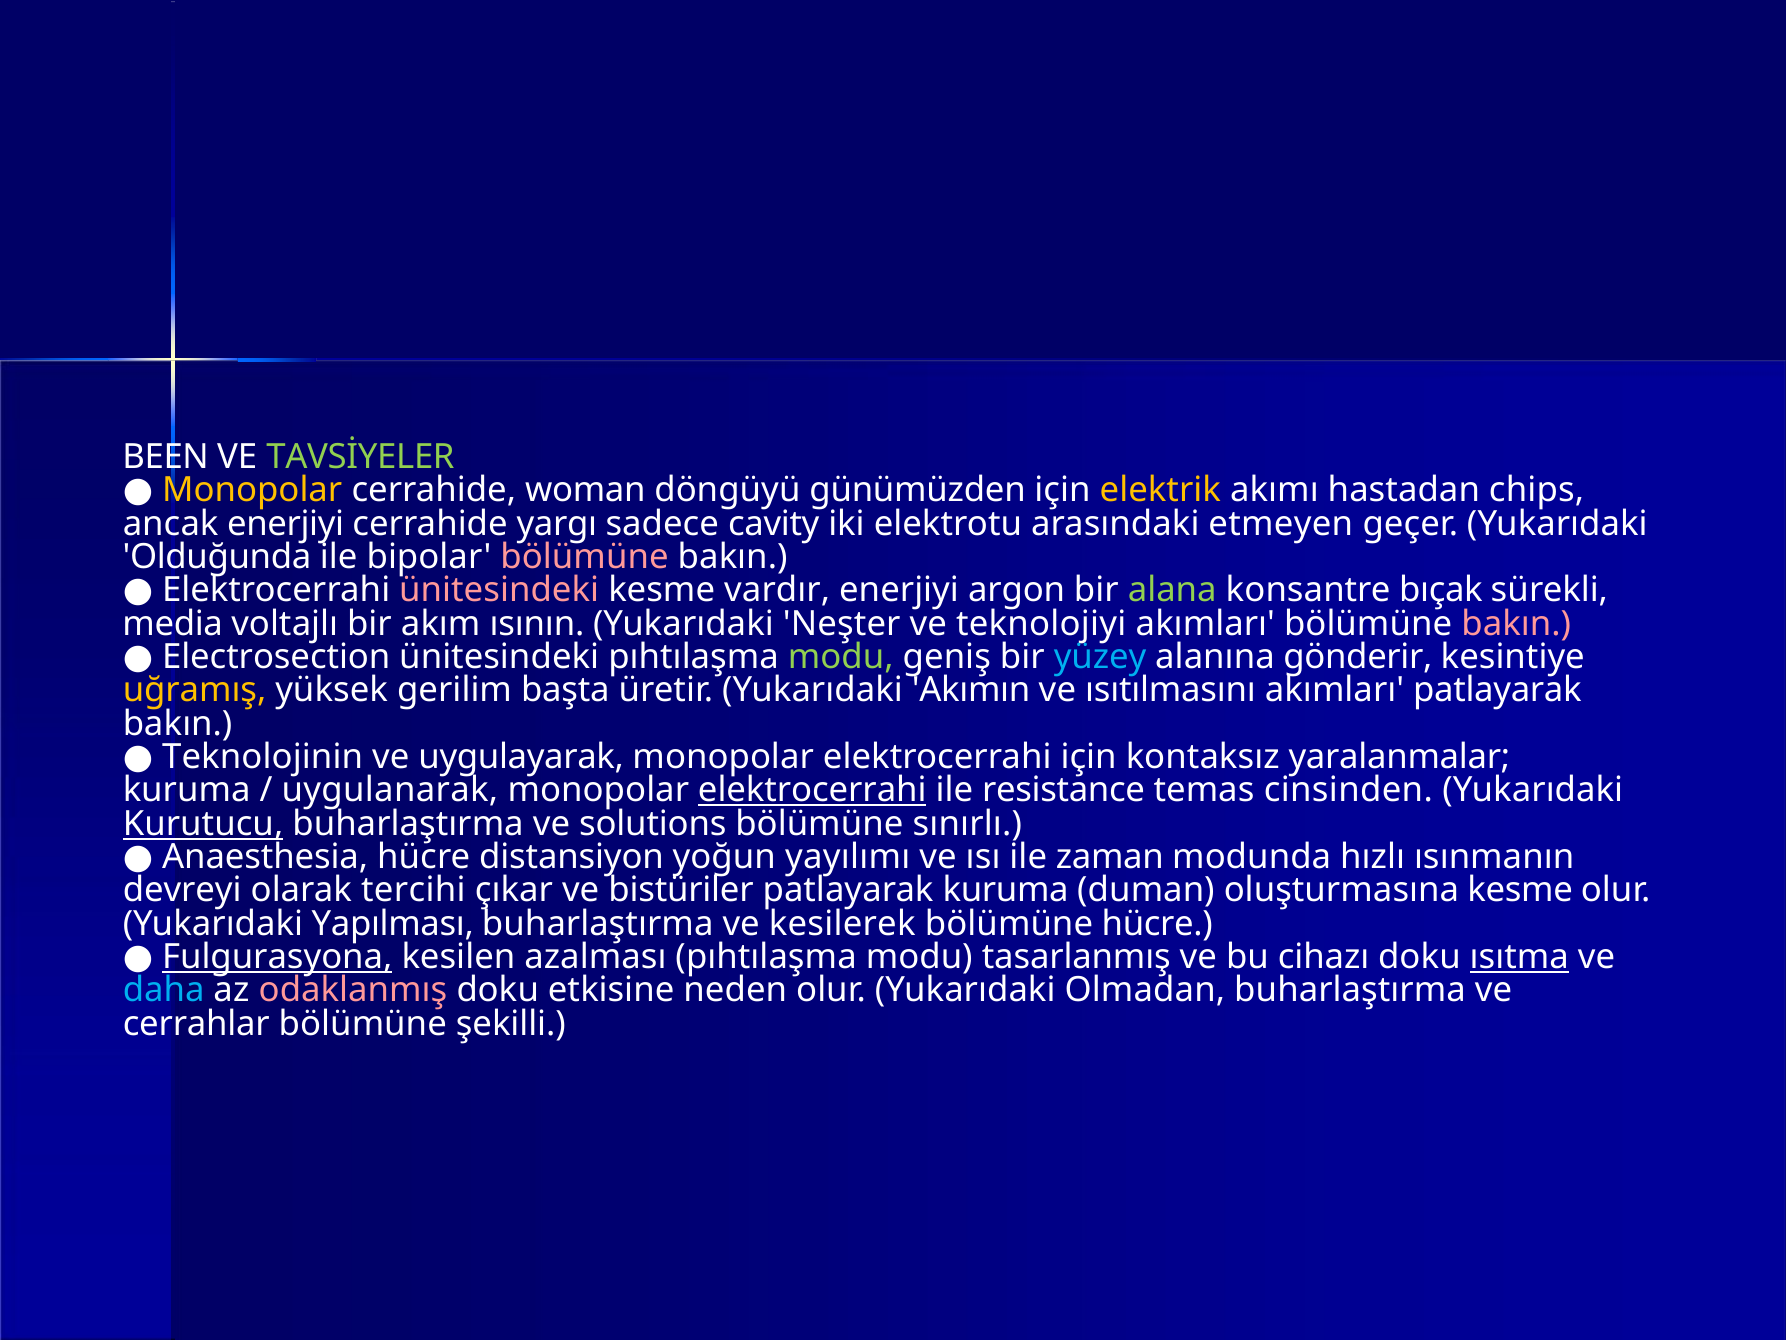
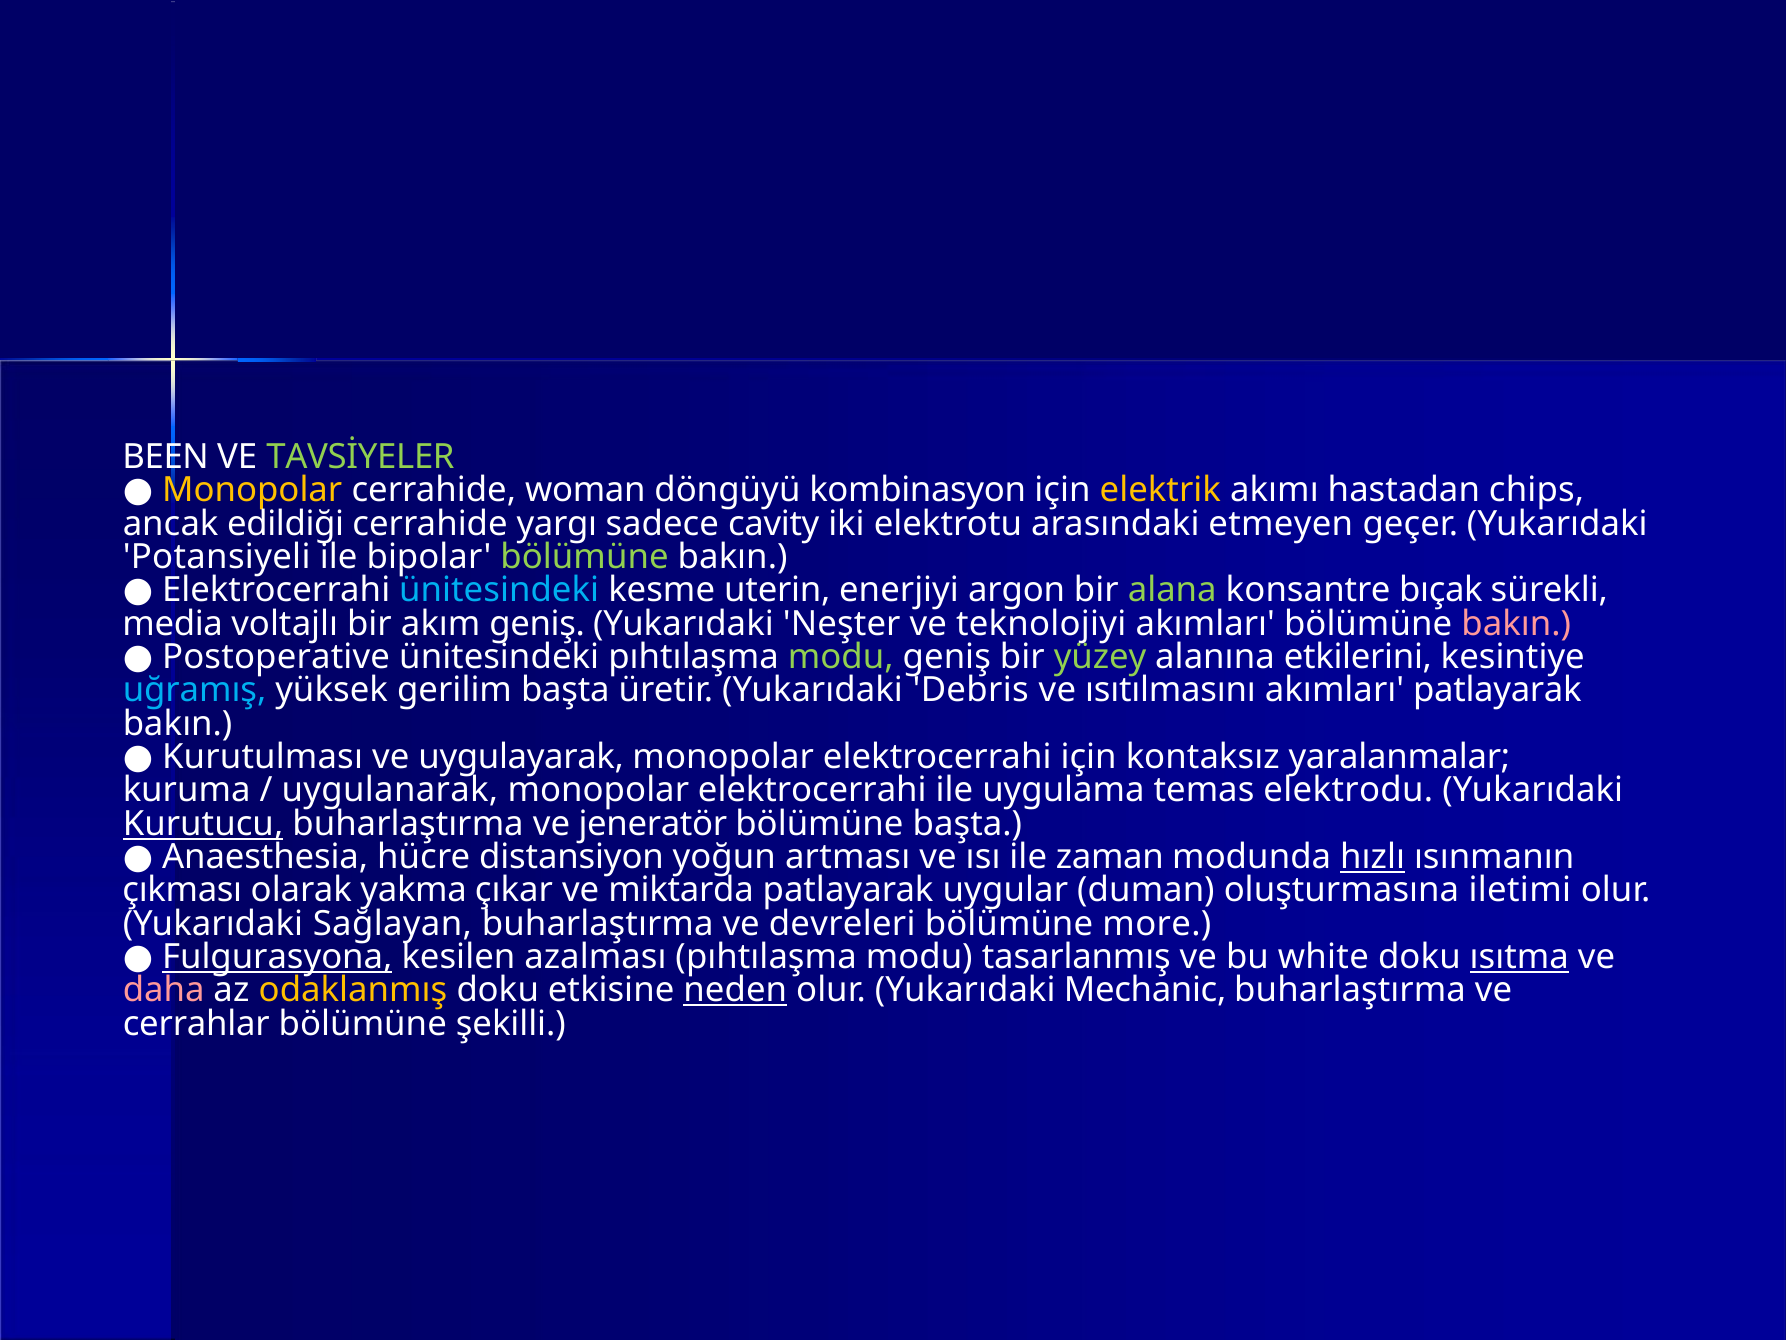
günümüzden: günümüzden -> kombinasyon (918, 490)
ancak enerjiyi: enerjiyi -> edildiği (286, 523)
Olduğunda: Olduğunda -> Potansiyeli (217, 557)
bölümüne colour: pink -> light green (585, 557)
ünitesindeki colour: pink -> light blue (499, 590)
vardır: vardır -> uterin (777, 590)
akım ısının: ısının -> geniş (537, 623)
Electrosection: Electrosection -> Postoperative (276, 657)
yüzey colour: light blue -> light green (1100, 657)
gönderir: gönderir -> etkilerini (1358, 657)
uğramış colour: yellow -> light blue (195, 690)
Akımın: Akımın -> Debris (971, 690)
Teknolojinin: Teknolojinin -> Kurutulması (263, 757)
elektrocerrahi underline: present -> none (812, 790)
resistance: resistance -> uygulama (1063, 790)
cinsinden: cinsinden -> elektrodu (1348, 790)
solutions: solutions -> jeneratör (653, 823)
bölümüne sınırlı: sınırlı -> başta (967, 823)
yayılımı: yayılımı -> artması (848, 857)
hızlı underline: none -> present (1373, 857)
devreyi: devreyi -> çıkması (182, 890)
tercihi: tercihi -> yakma (414, 890)
bistüriler: bistüriler -> miktarda (681, 890)
patlayarak kuruma: kuruma -> uygular (1005, 890)
oluşturmasına kesme: kesme -> iletimi (1520, 890)
Yapılması: Yapılması -> Sağlayan (392, 923)
kesilerek: kesilerek -> devreleri (842, 923)
bölümüne hücre: hücre -> more (1157, 923)
cihazı: cihazı -> white (1323, 957)
daha colour: light blue -> pink (164, 990)
odaklanmış colour: pink -> yellow (353, 990)
neden underline: none -> present (735, 990)
Olmadan: Olmadan -> Mechanic (1145, 990)
